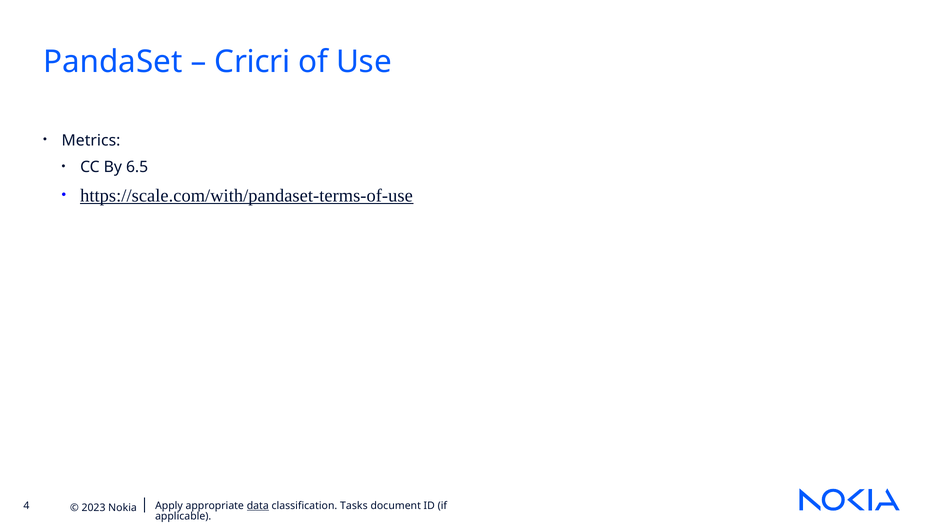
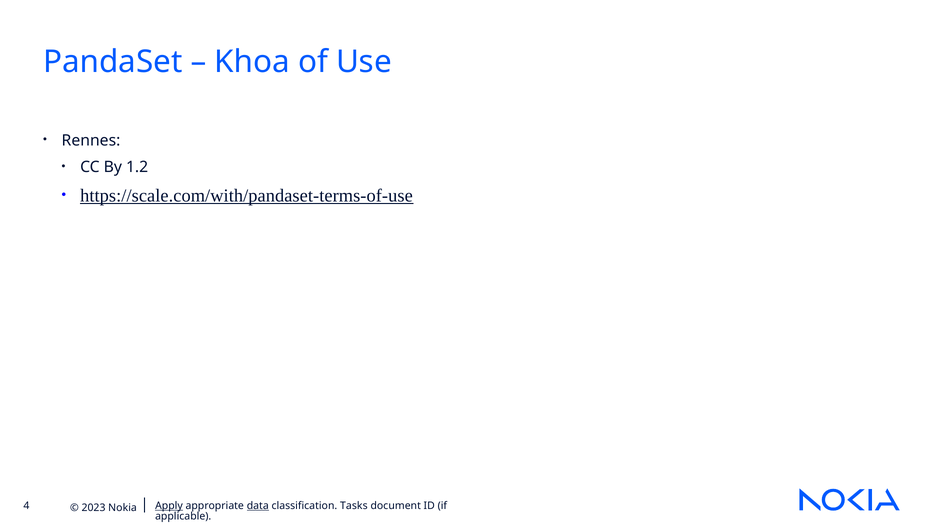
Cricri: Cricri -> Khoa (252, 62)
Metrics: Metrics -> Rennes (91, 140)
6.5: 6.5 -> 1.2 (137, 167)
Apply underline: none -> present (169, 506)
